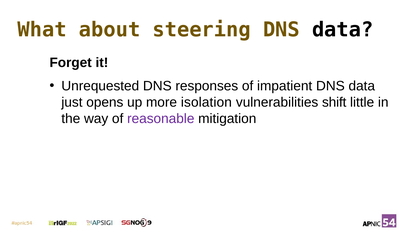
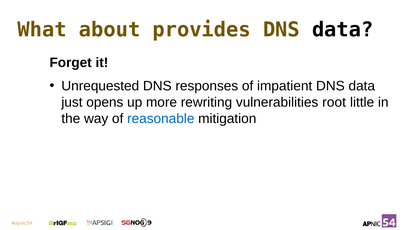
steering: steering -> provides (202, 30)
isolation: isolation -> rewriting (206, 102)
shift: shift -> root (334, 102)
reasonable colour: purple -> blue (161, 118)
